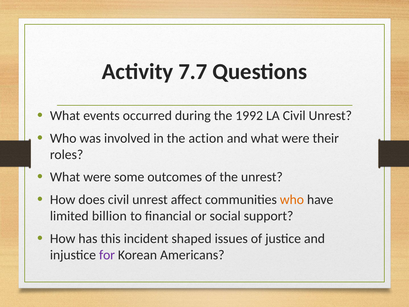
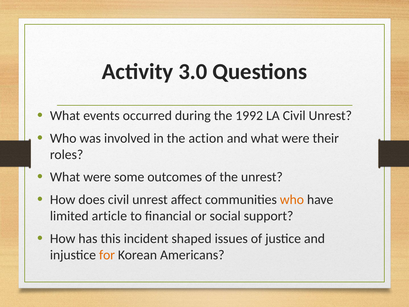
7.7: 7.7 -> 3.0 (193, 72)
billion: billion -> article (109, 216)
for colour: purple -> orange (107, 255)
